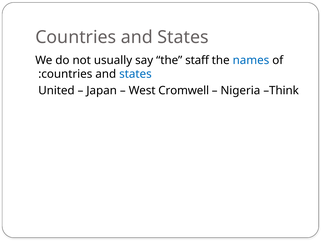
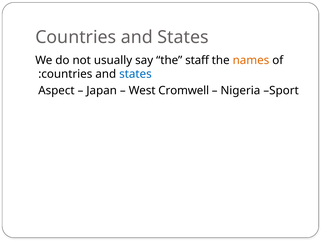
names colour: blue -> orange (251, 60)
United: United -> Aspect (56, 91)
Think: Think -> Sport (281, 91)
